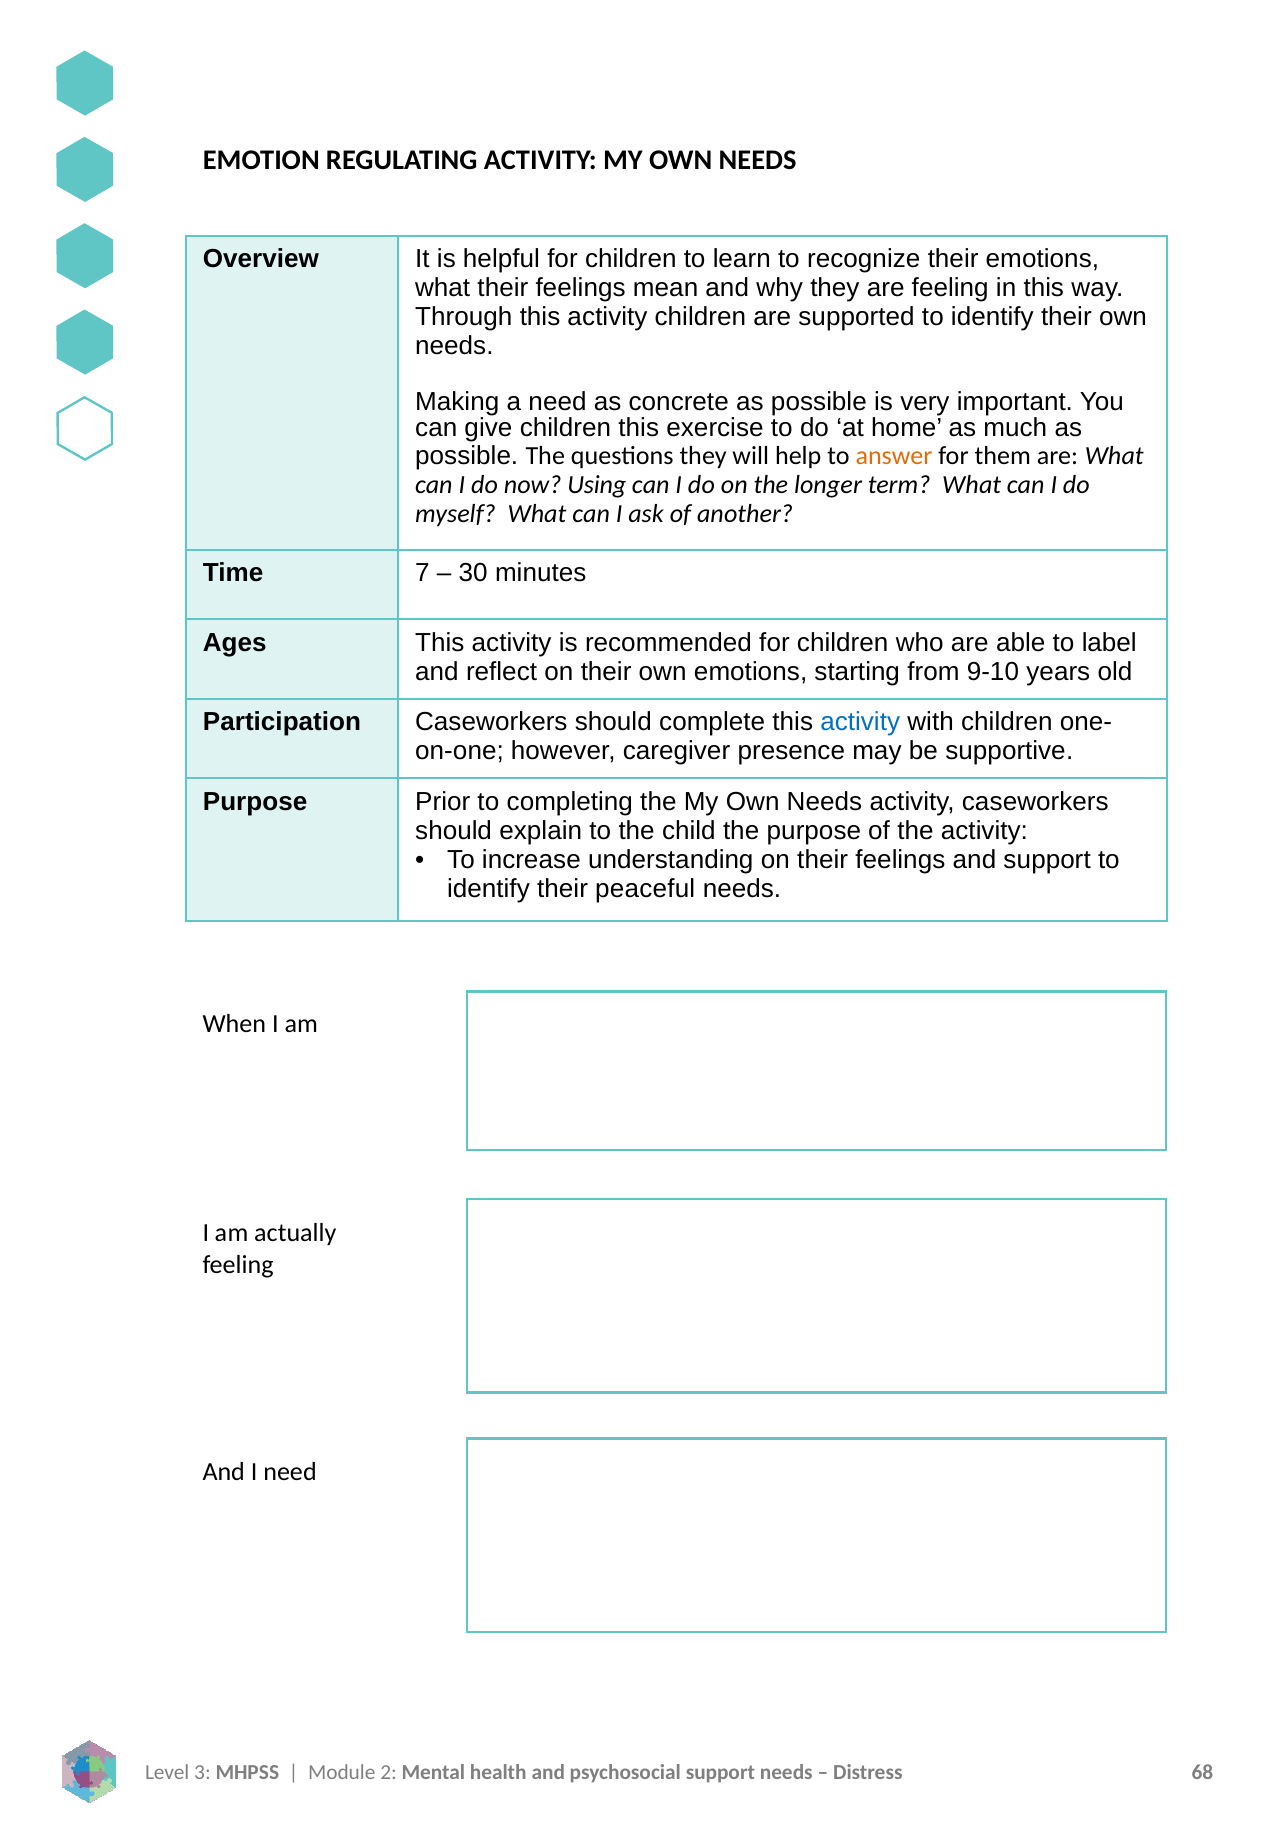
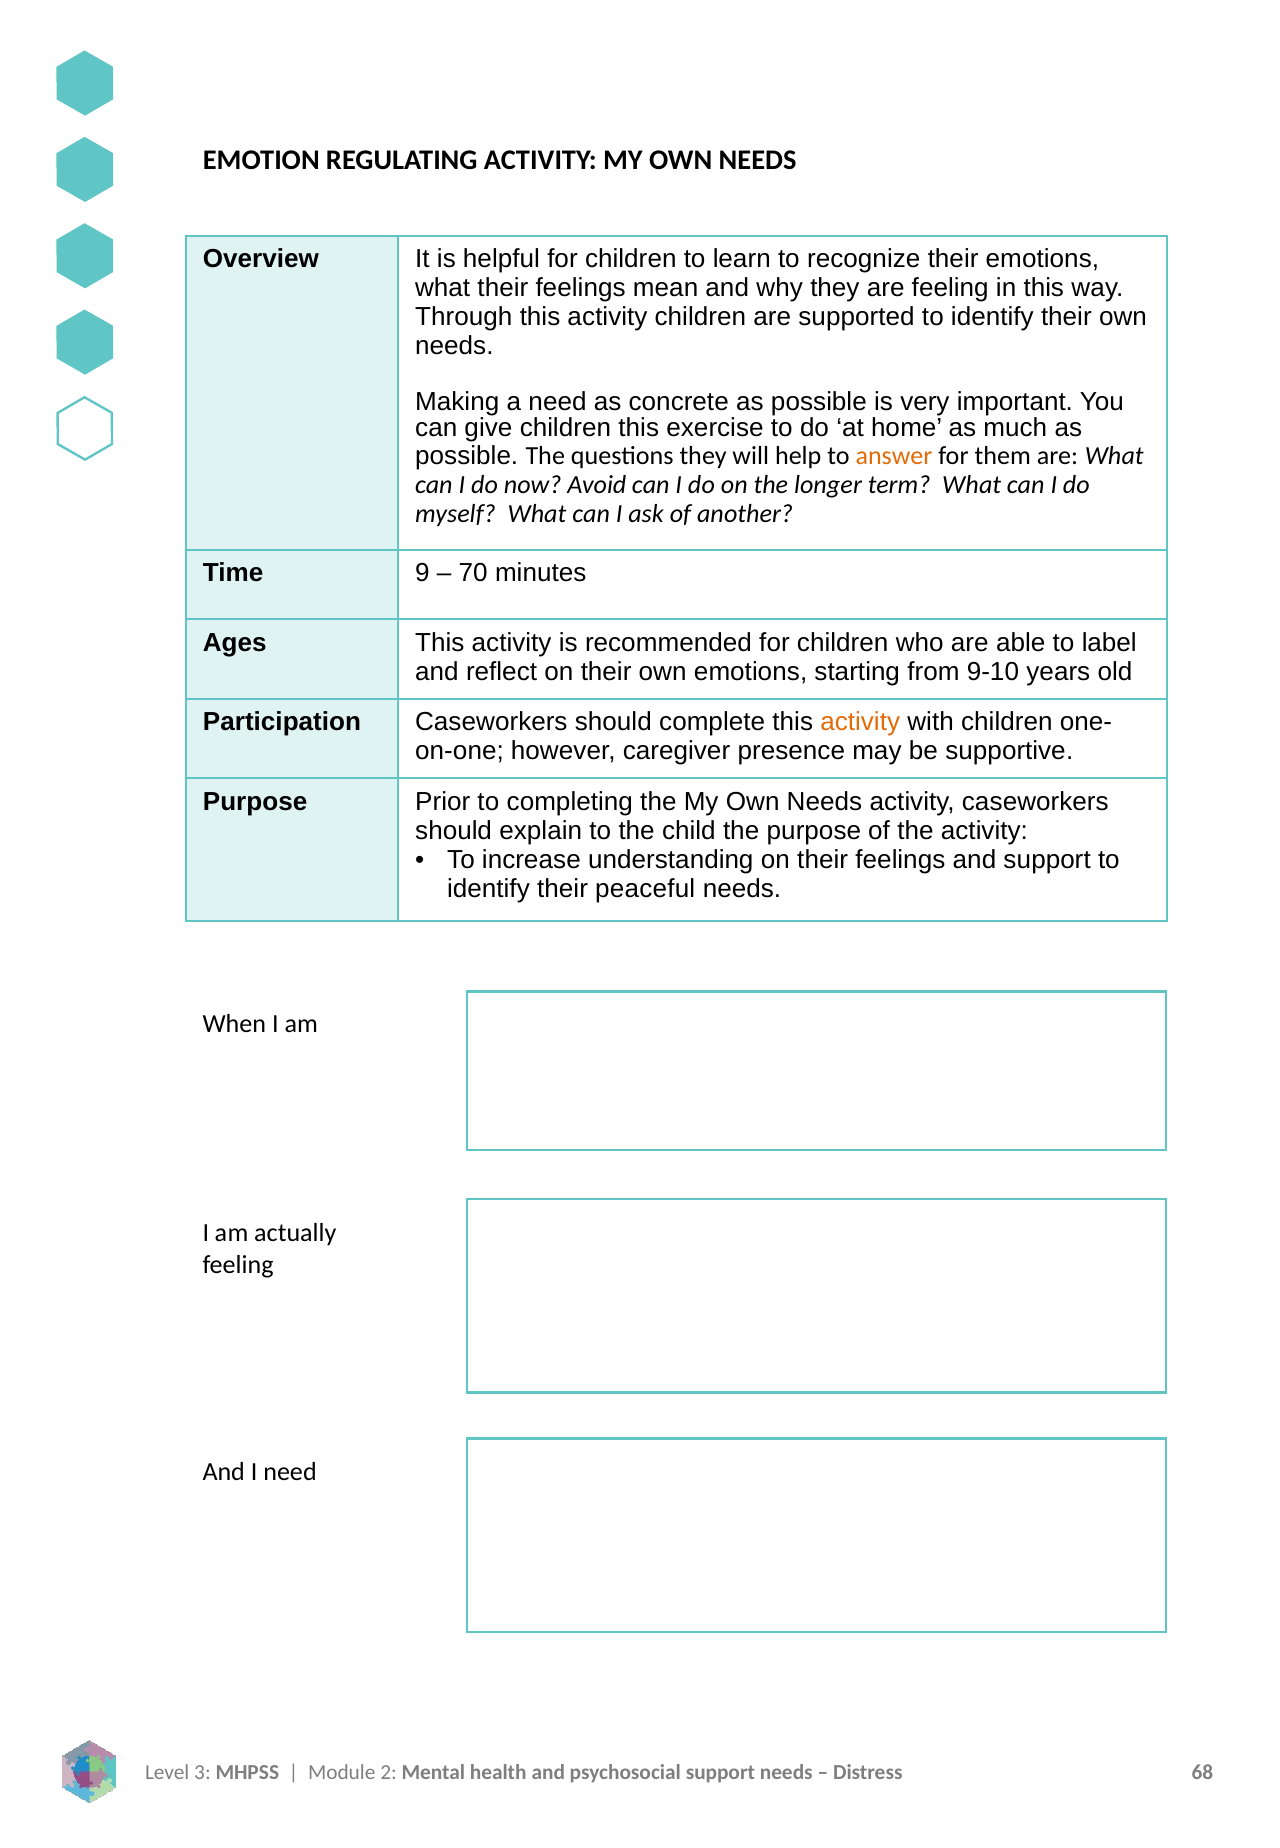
Using: Using -> Avoid (597, 485)
7: 7 -> 9 (422, 574)
30: 30 -> 70 (473, 574)
activity colour: blue -> orange (860, 723)
